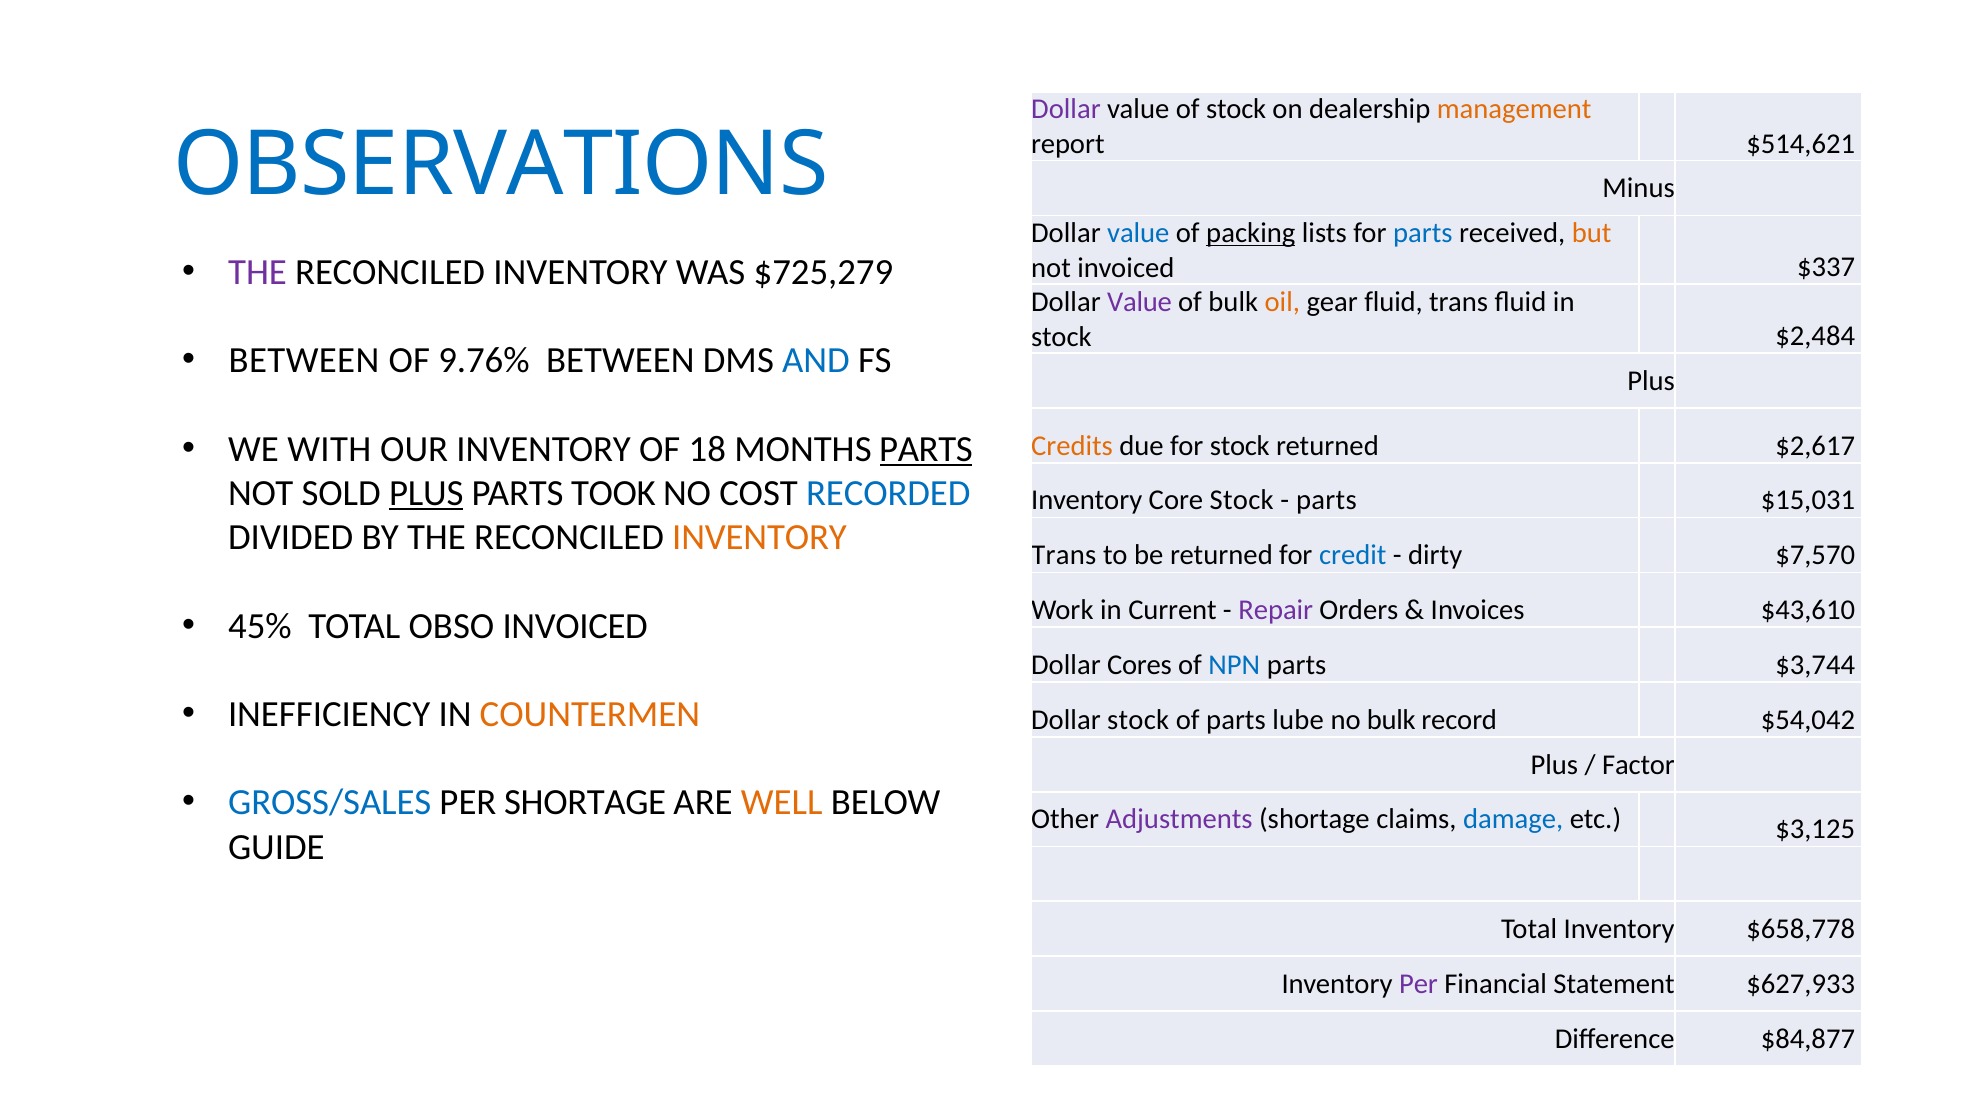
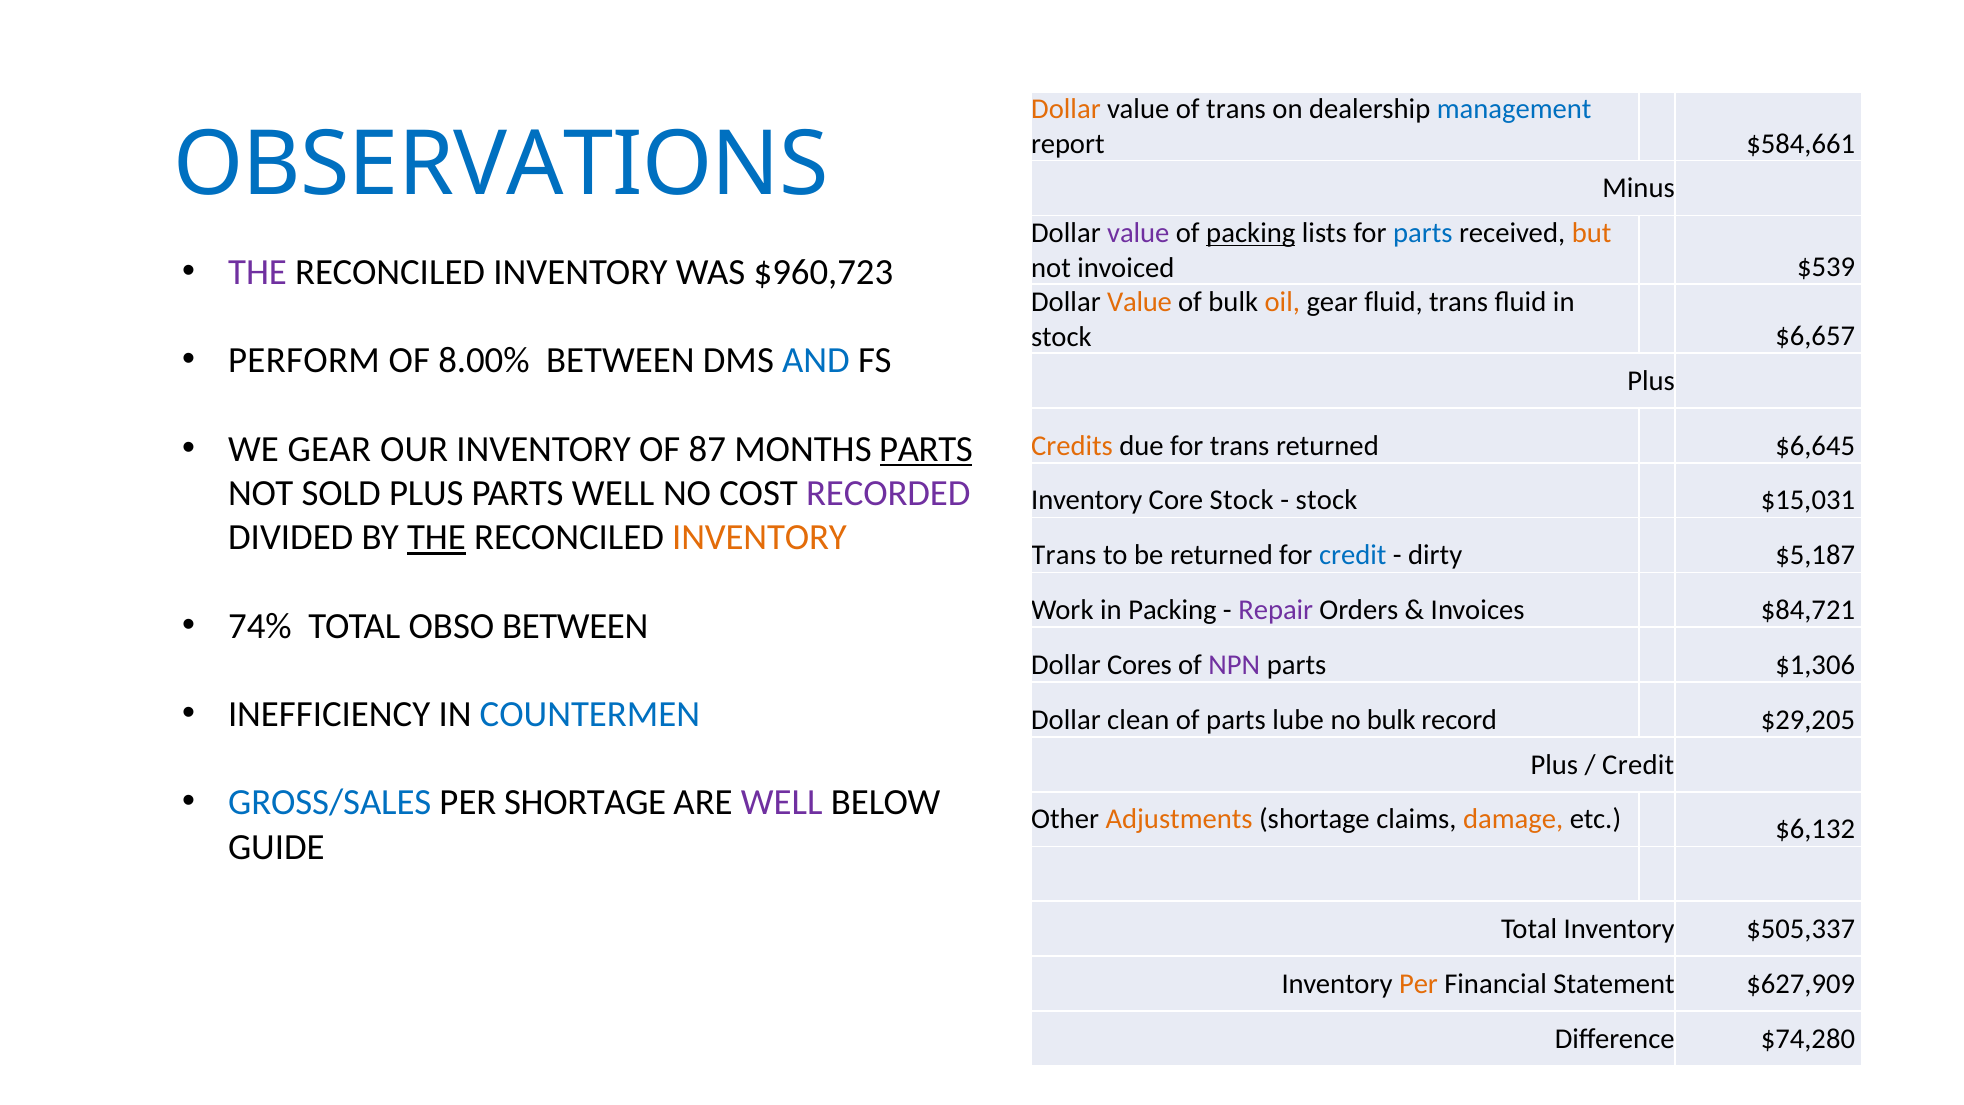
Dollar colour: purple -> orange (1066, 109)
of stock: stock -> trans (1236, 109)
management colour: orange -> blue (1514, 109)
$514,621: $514,621 -> $584,661 (1801, 144)
value colour: blue -> purple (1138, 233)
$725,279: $725,279 -> $960,723 (823, 272)
$337: $337 -> $539 (1826, 267)
Value colour: purple -> orange (1139, 302)
$2,484: $2,484 -> $6,657 (1815, 336)
BETWEEN: BETWEEN -> PERFORM (304, 361)
9.76%: 9.76% -> 8.00% (484, 361)
WE WITH: WITH -> GEAR (329, 449)
18: 18 -> 87 (707, 449)
for stock: stock -> trans (1240, 446)
$2,617: $2,617 -> $6,645 (1815, 446)
PLUS underline: present -> none (426, 493)
PARTS TOOK: TOOK -> WELL (613, 493)
RECORDED colour: blue -> purple (888, 493)
parts: parts -> stock (1326, 500)
THE underline: none -> present (436, 537)
$7,570: $7,570 -> $5,187 (1815, 555)
in Current: Current -> Packing (1172, 610)
$43,610: $43,610 -> $84,721 (1808, 610)
45%: 45% -> 74% (260, 626)
OBSO INVOICED: INVOICED -> BETWEEN (575, 626)
NPN colour: blue -> purple (1234, 665)
$3,744: $3,744 -> $1,306 (1815, 665)
COUNTERMEN colour: orange -> blue (590, 714)
Dollar stock: stock -> clean (1138, 720)
$54,042: $54,042 -> $29,205 (1808, 720)
Factor: Factor -> Credit (1638, 764)
WELL colour: orange -> purple (782, 803)
Adjustments colour: purple -> orange (1179, 819)
damage colour: blue -> orange (1513, 819)
$3,125: $3,125 -> $6,132 (1815, 829)
$658,778: $658,778 -> $505,337 (1801, 929)
Per colour: purple -> orange (1419, 984)
$627,933: $627,933 -> $627,909 (1801, 984)
$84,877: $84,877 -> $74,280 (1808, 1038)
